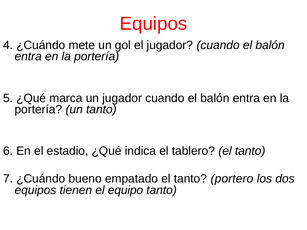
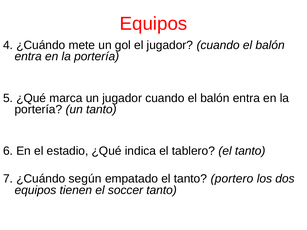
bueno: bueno -> según (85, 179)
equipo: equipo -> soccer (125, 190)
